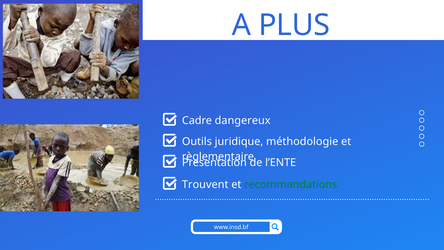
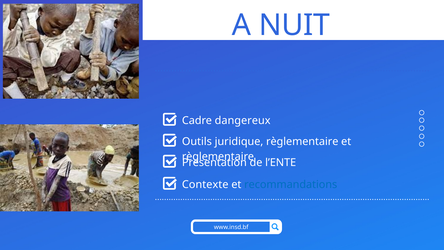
PLUS: PLUS -> NUIT (294, 25)
juridique méthodologie: méthodologie -> règlementaire (302, 141)
Trouvent: Trouvent -> Contexte (205, 184)
recommandations colour: green -> blue (291, 184)
